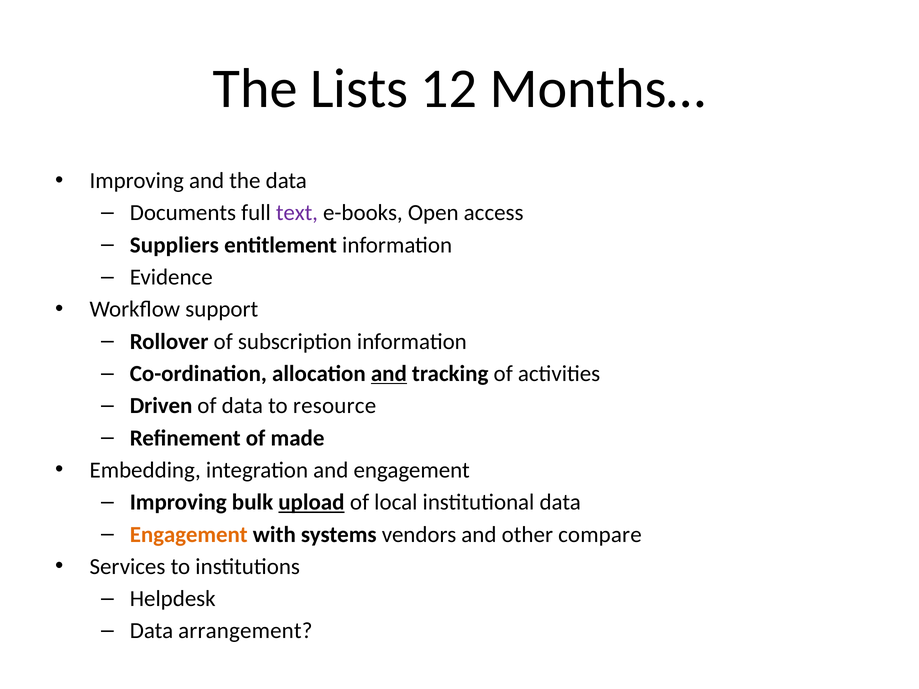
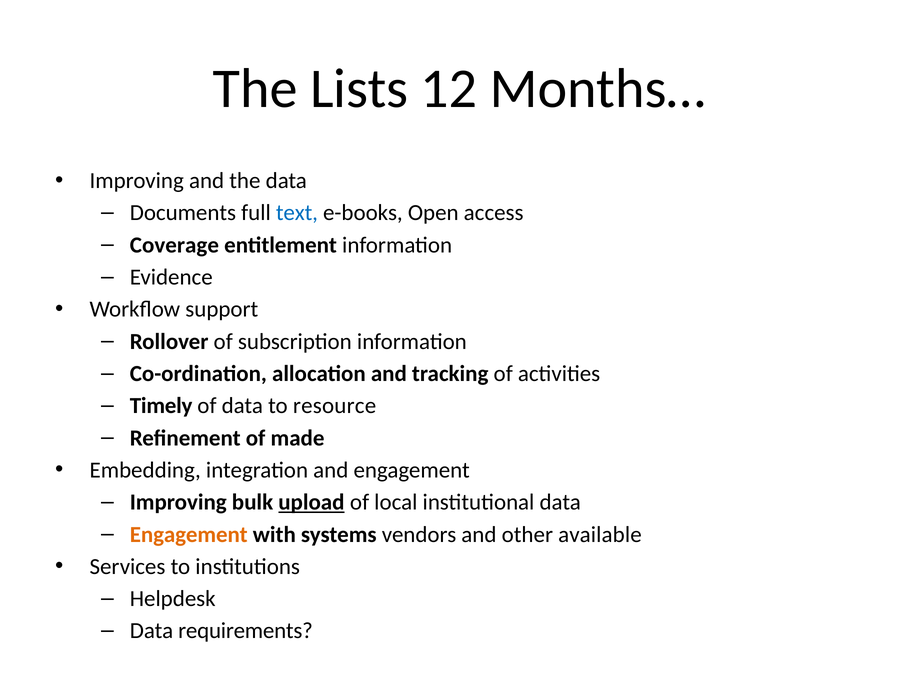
text colour: purple -> blue (297, 213)
Suppliers: Suppliers -> Coverage (174, 245)
and underline: present -> none (389, 374)
Driven: Driven -> Timely (161, 406)
compare: compare -> available (600, 535)
arrangement: arrangement -> requirements (246, 631)
